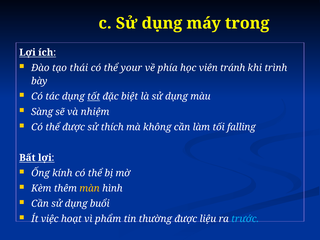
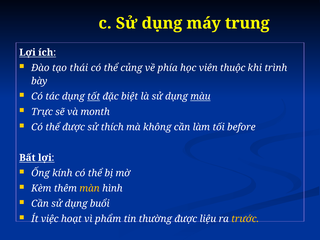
trong: trong -> trung (247, 23)
your: your -> củng (131, 68)
tránh: tránh -> thuộc (233, 68)
màu underline: none -> present (200, 96)
Sàng: Sàng -> Trực (42, 112)
nhiệm: nhiệm -> month (95, 112)
falling: falling -> before (241, 127)
trước colour: light blue -> yellow (245, 219)
